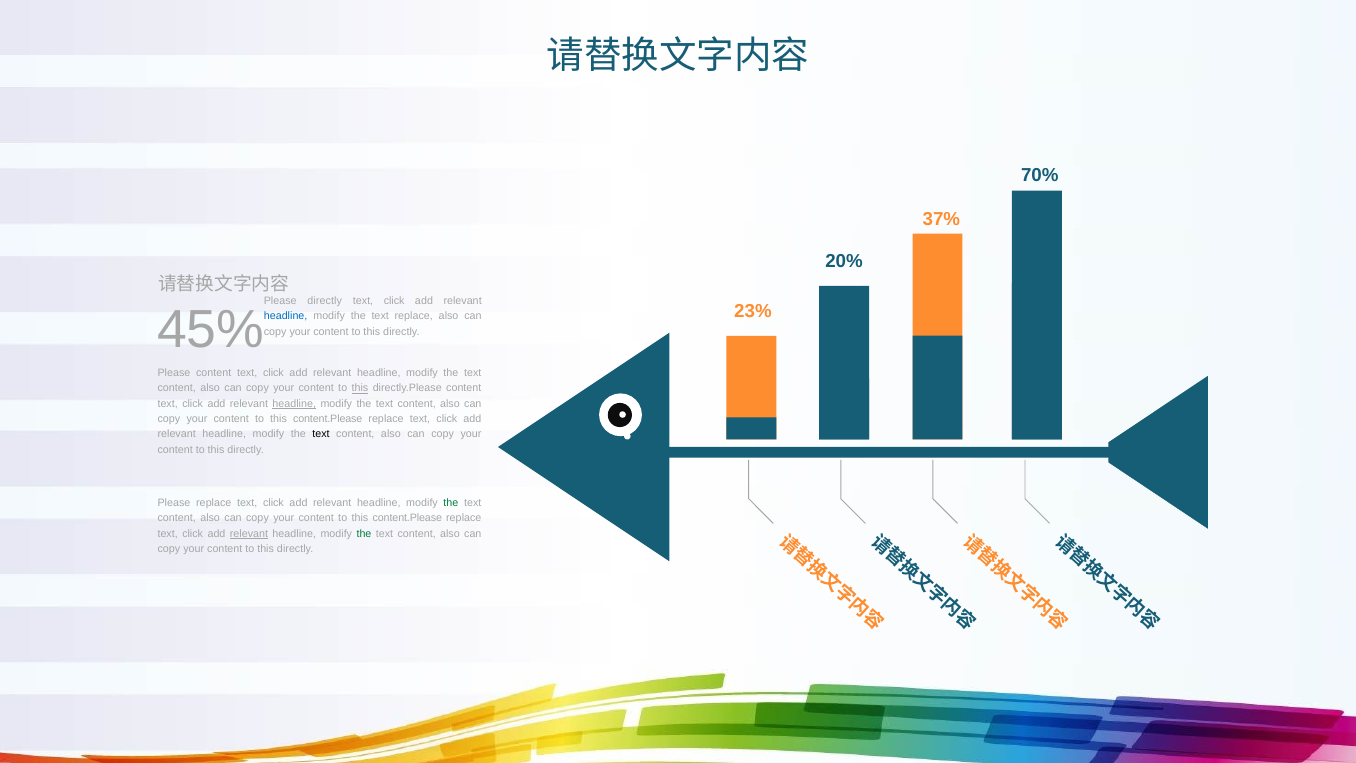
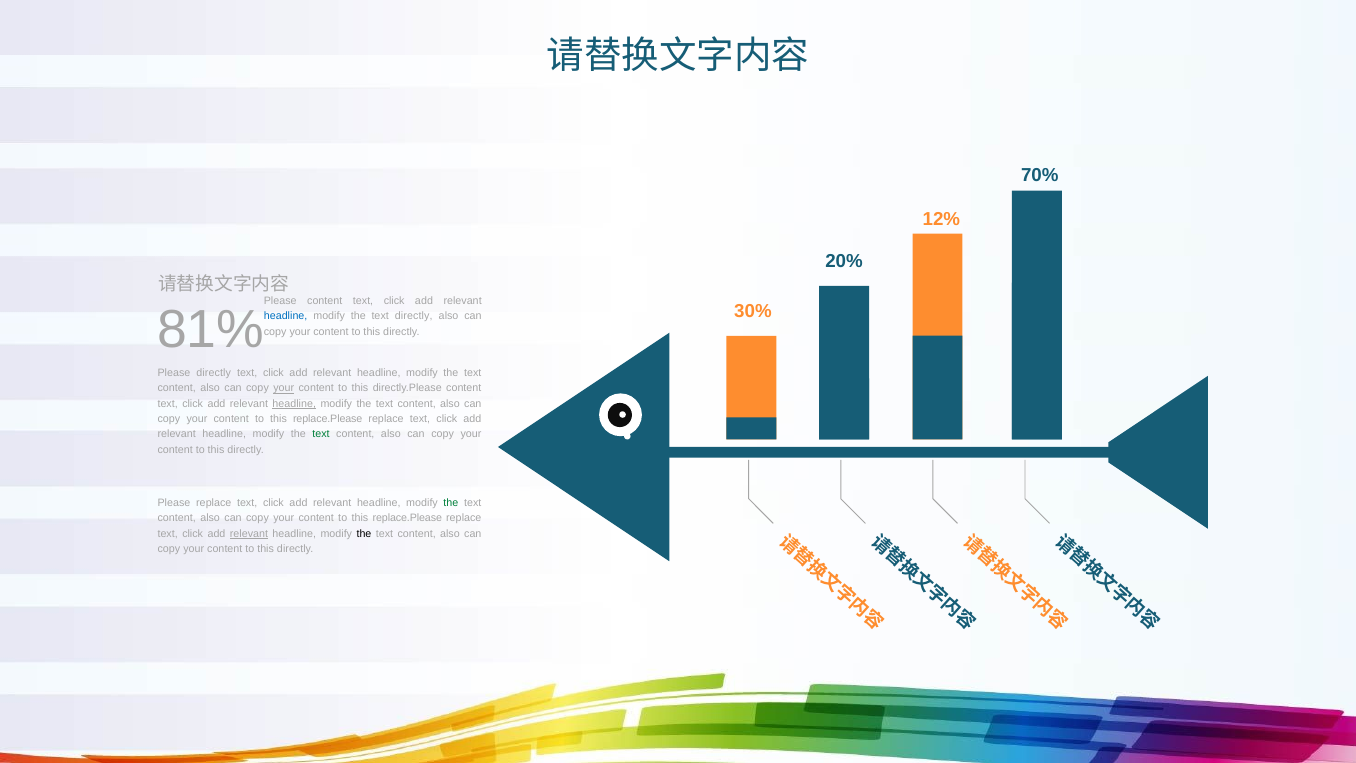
37%: 37% -> 12% (941, 219)
Please directly: directly -> content (325, 301)
23%: 23% -> 30% (753, 312)
45%: 45% -> 81% (211, 329)
text replace: replace -> directly (414, 316)
Please content: content -> directly (214, 373)
your underline: none -> present (284, 388)
this underline: present -> none (360, 388)
content.Please: content.Please -> replace.Please (328, 419)
text colour: black -> green (321, 434)
content.Please: content.Please -> replace.Please (407, 518)
the colour: green -> black (364, 533)
